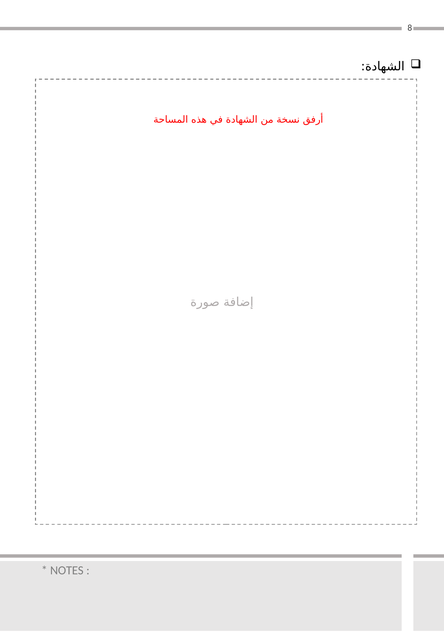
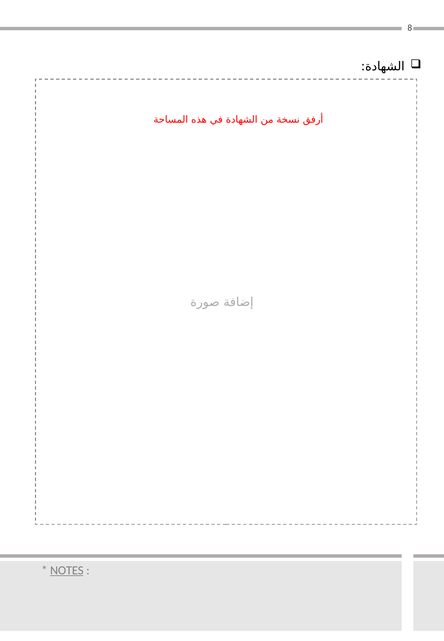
NOTES underline: none -> present (67, 571)
